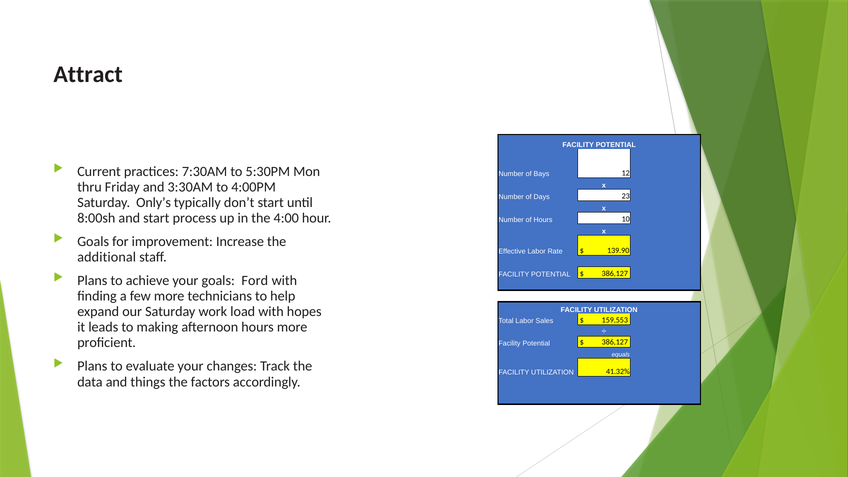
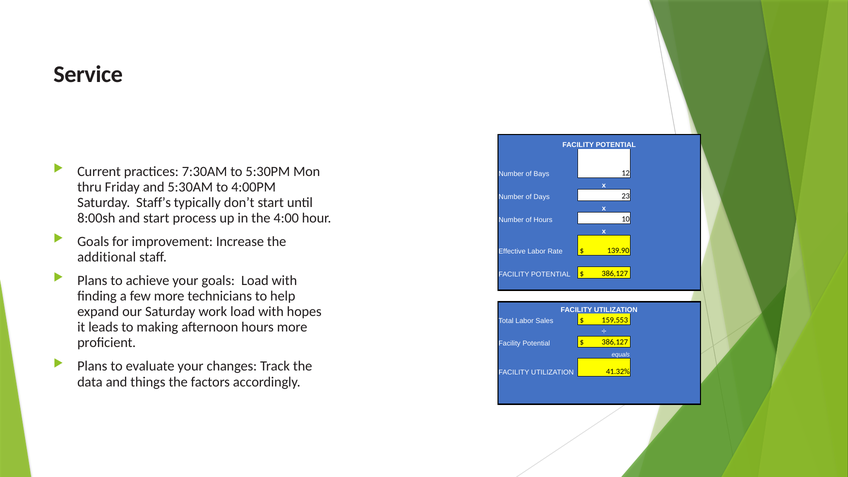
Attract: Attract -> Service (88, 74)
3:30AM: 3:30AM -> 5:30AM (190, 187)
Only’s: Only’s -> Staff’s (154, 203)
goals Ford: Ford -> Load (255, 281)
